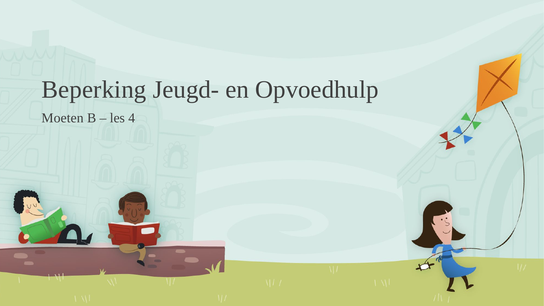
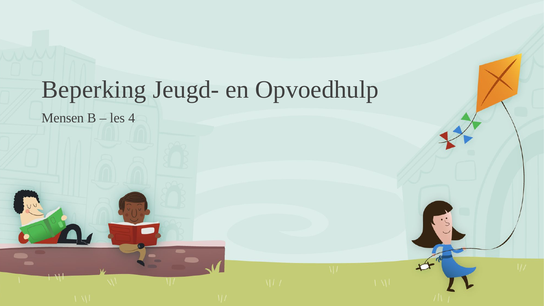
Moeten: Moeten -> Mensen (63, 118)
